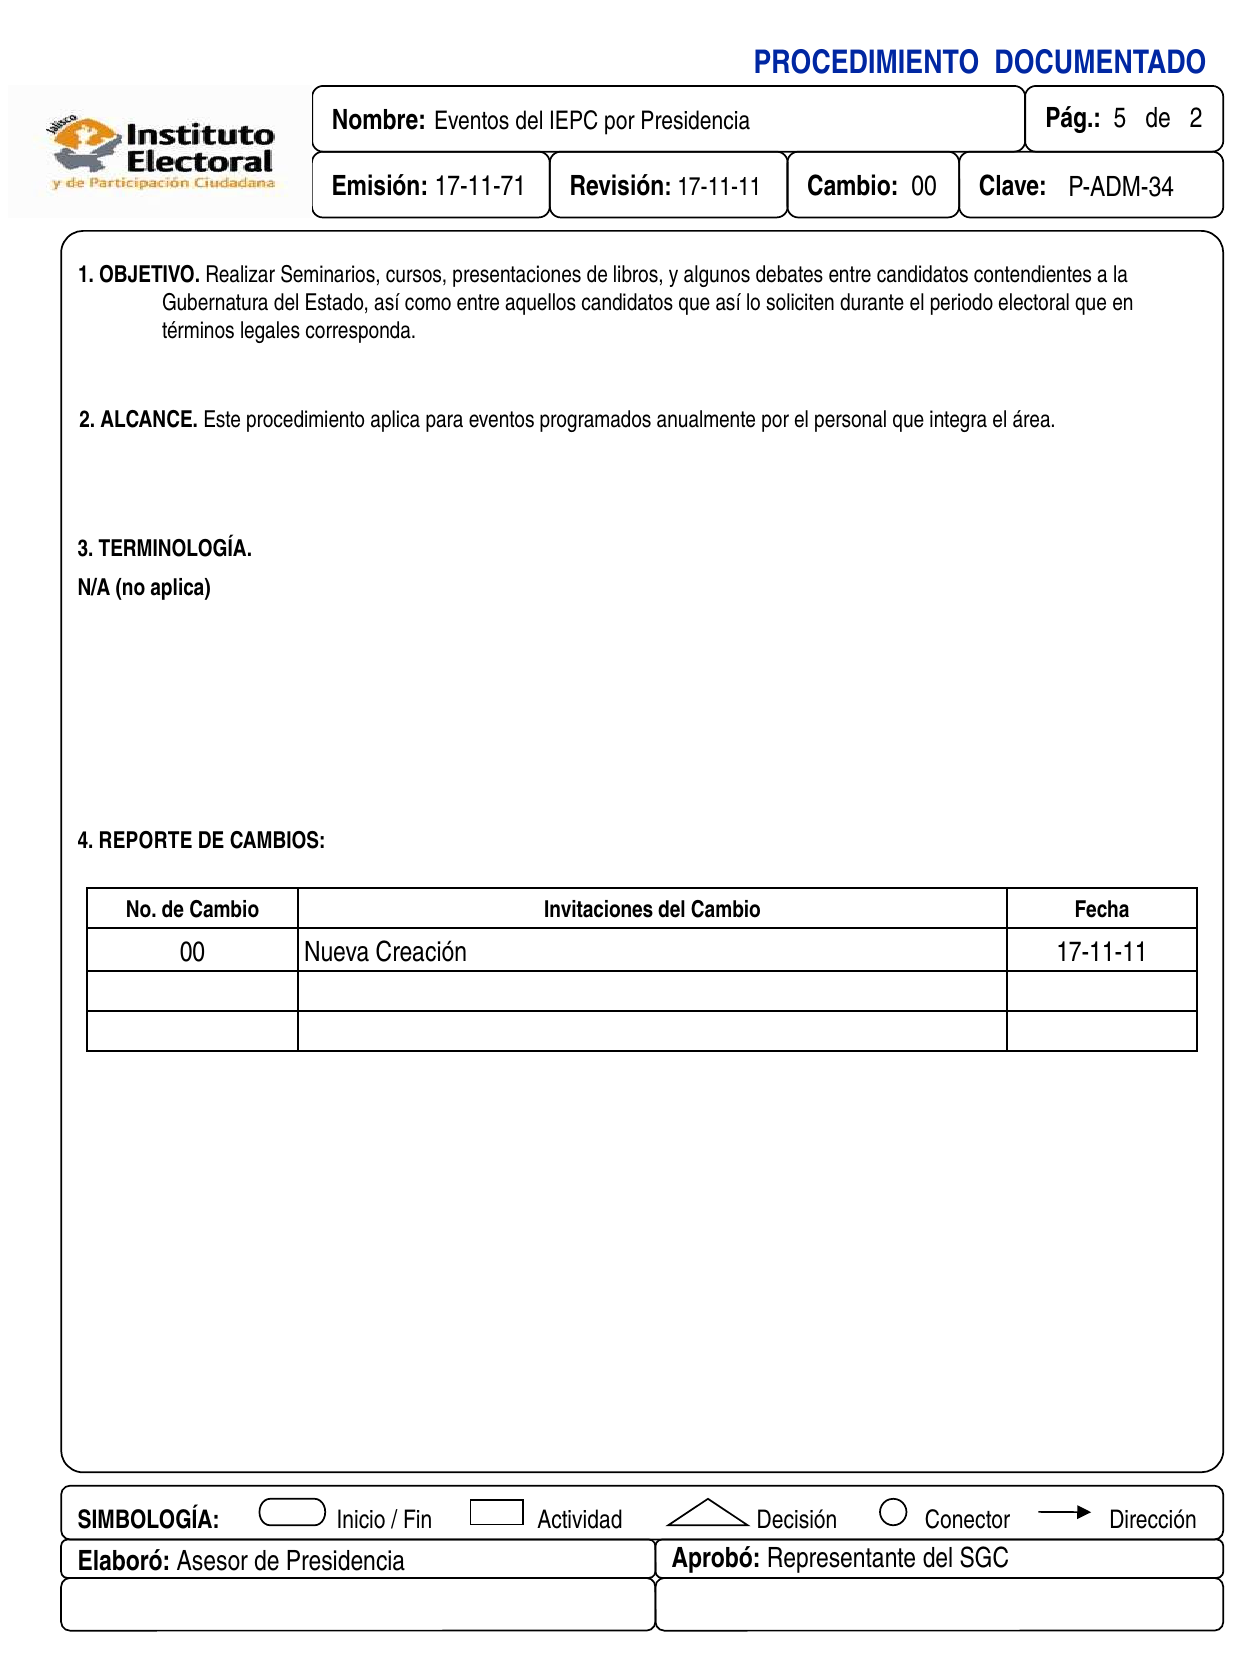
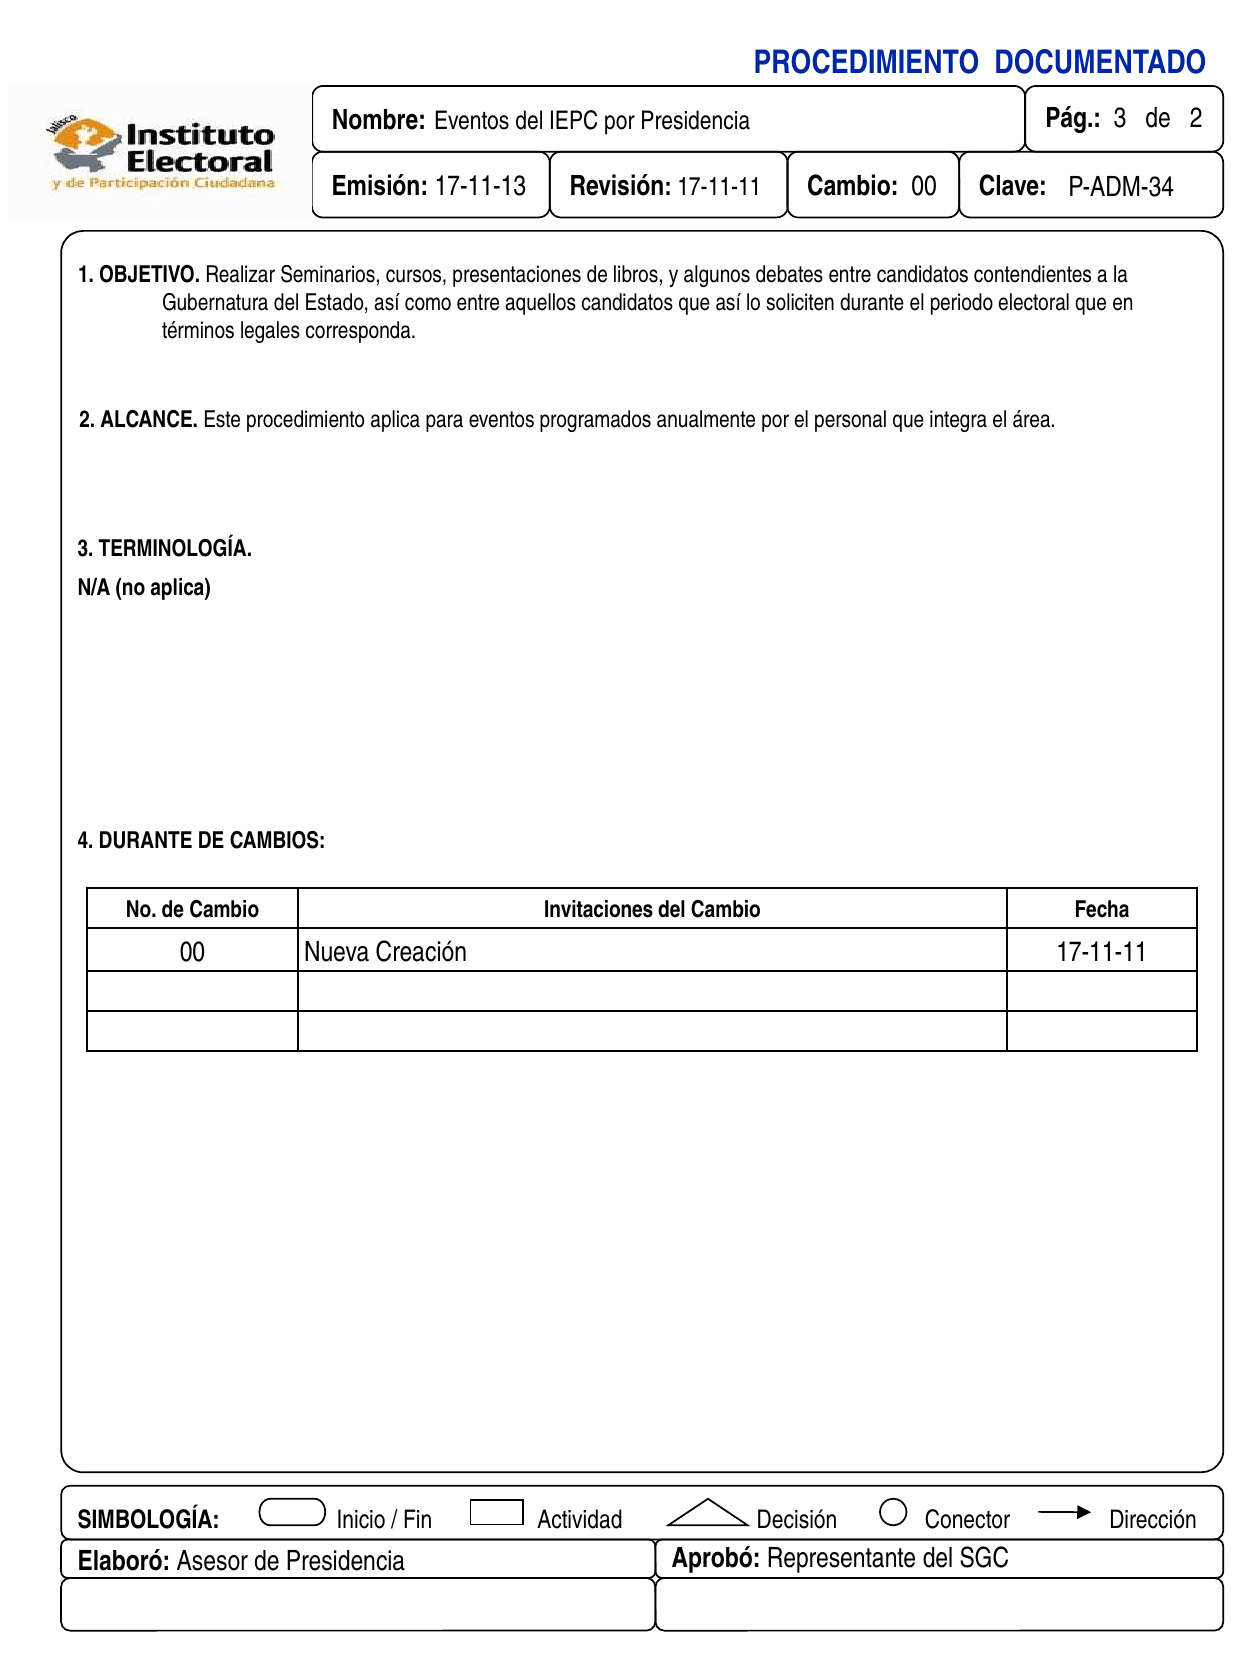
5: 5 -> 3 (1120, 118)
17-11-71: 17-11-71 -> 17-11-13 (480, 187)
4 REPORTE: REPORTE -> DURANTE (146, 841)
